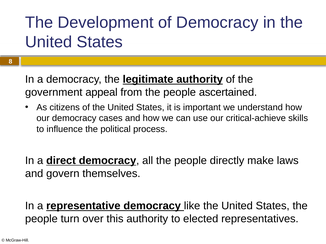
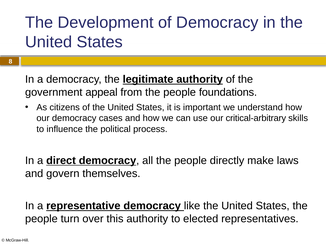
ascertained: ascertained -> foundations (228, 93)
critical-achieve: critical-achieve -> critical-arbitrary (256, 118)
